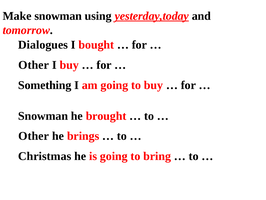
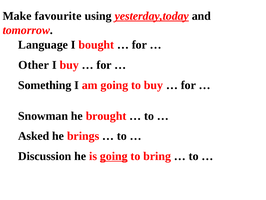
Make snowman: snowman -> favourite (58, 16)
Dialogues: Dialogues -> Language (43, 45)
Other: Other -> Asked (34, 136)
Christmas: Christmas -> Discussion (45, 156)
going underline: none -> present (114, 156)
